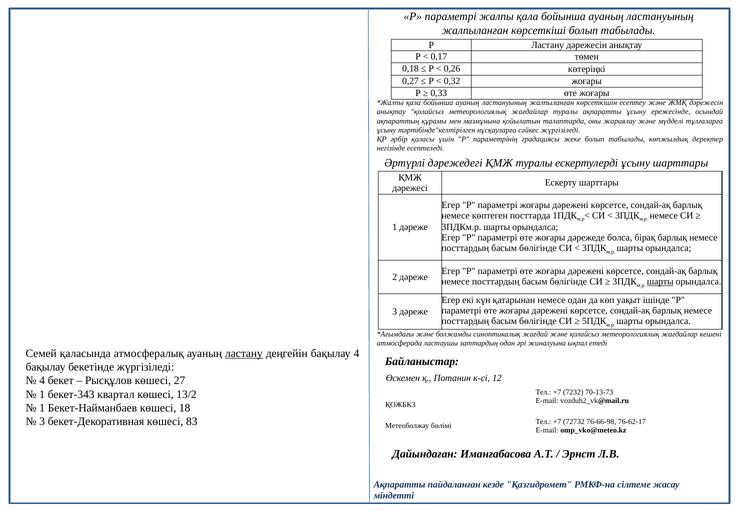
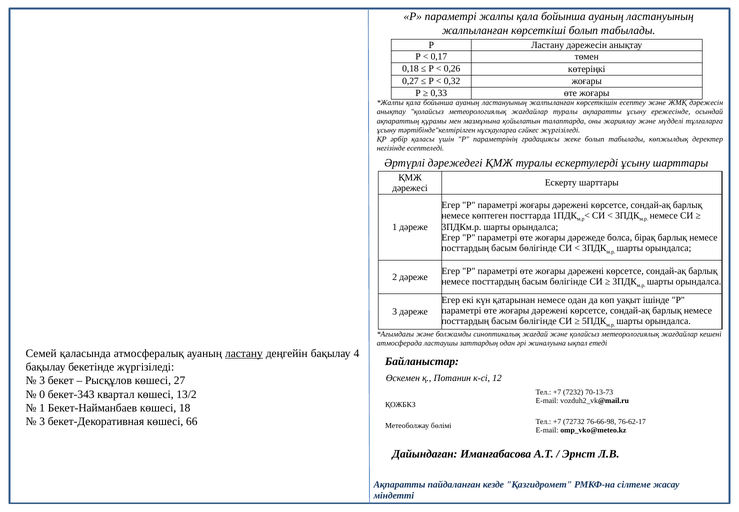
шарты underline: present -> none (660, 281)
4: 4 -> 3 (42, 380)
1: 1 -> 0 (42, 394)
83: 83 -> 66 (192, 421)
